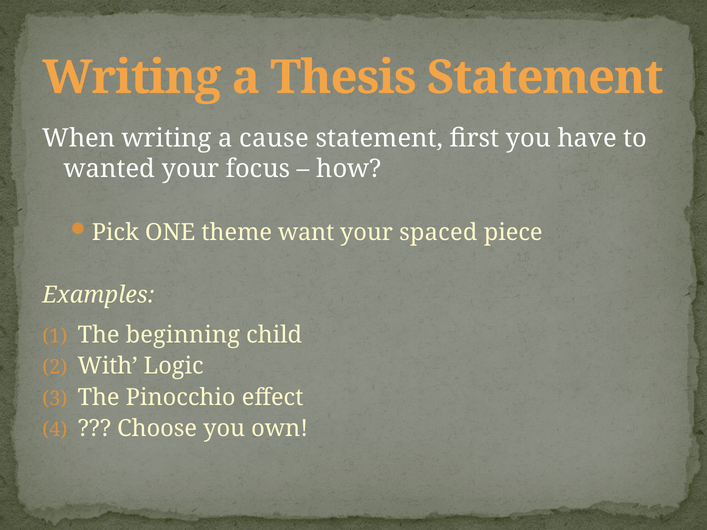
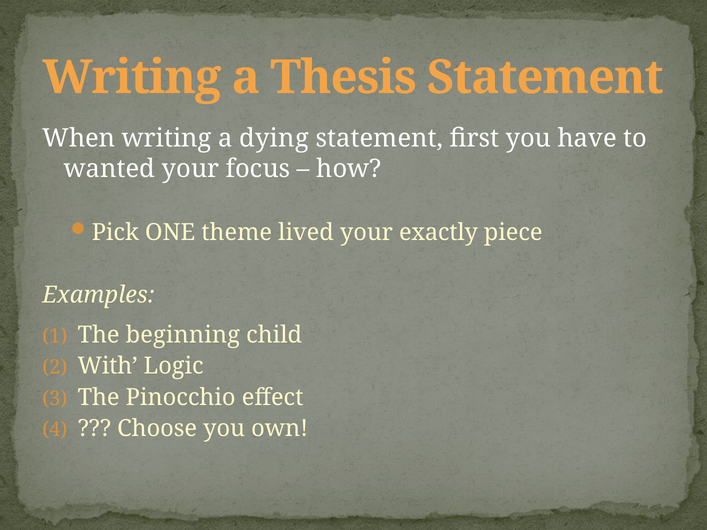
cause: cause -> dying (274, 138)
want: want -> lived (306, 233)
spaced: spaced -> exactly (438, 233)
